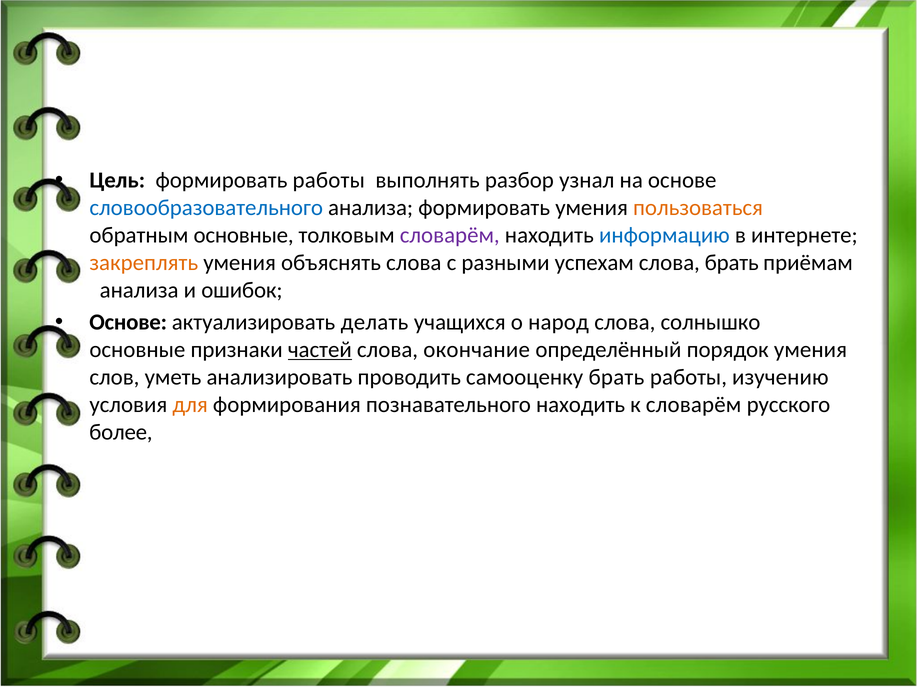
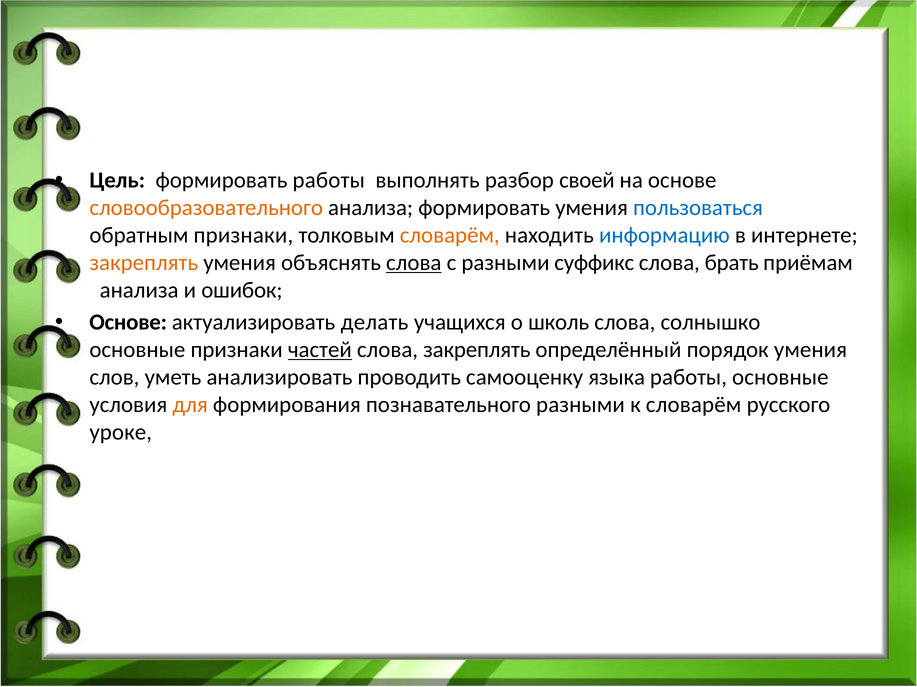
узнал: узнал -> своей (587, 180)
словообразовательного colour: blue -> orange (206, 208)
пользоваться colour: orange -> blue (698, 208)
обратным основные: основные -> признаки (243, 235)
словарём colour: purple -> orange (450, 235)
слова underline: none -> present (414, 263)
успехам: успехам -> суффикс (594, 263)
народ: народ -> школь (559, 323)
слова окончание: окончание -> закреплять (477, 350)
самооценку брать: брать -> языка (617, 378)
работы изучению: изучению -> основные (780, 378)
познавательного находить: находить -> разными (580, 405)
более: более -> уроке (121, 433)
